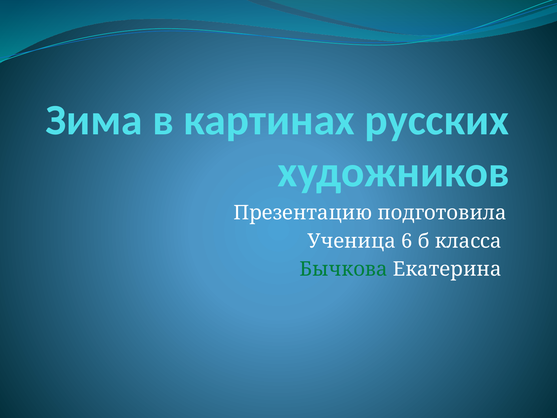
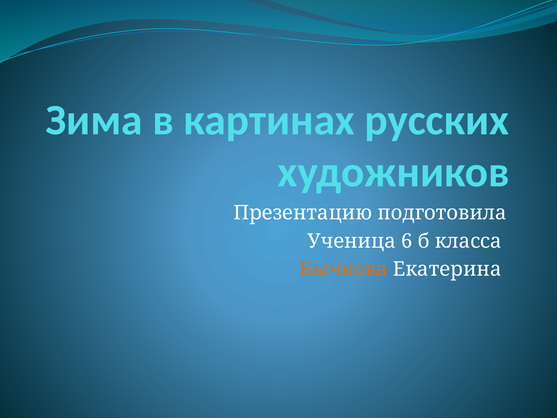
Бычкова colour: green -> orange (344, 269)
